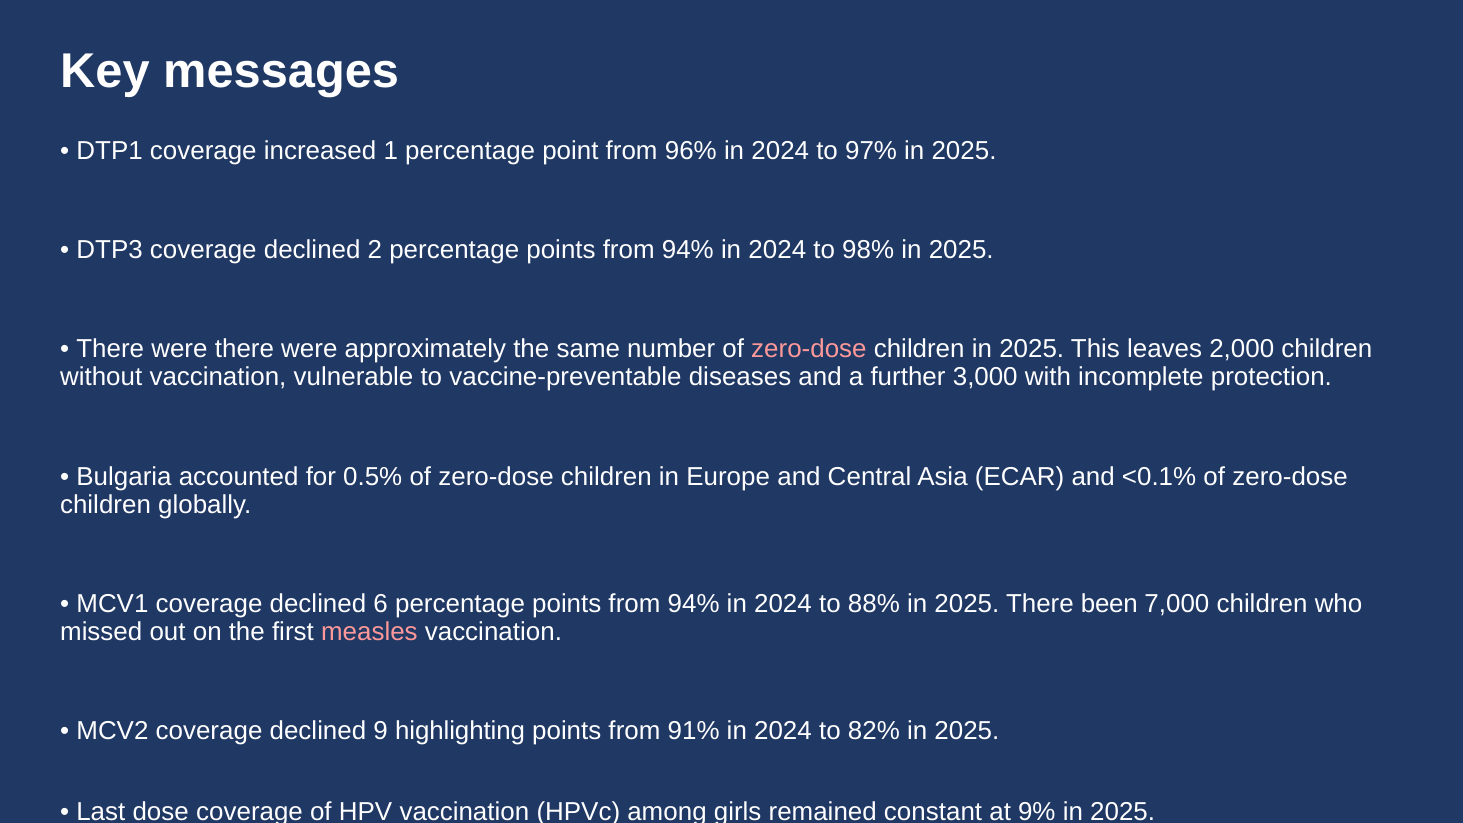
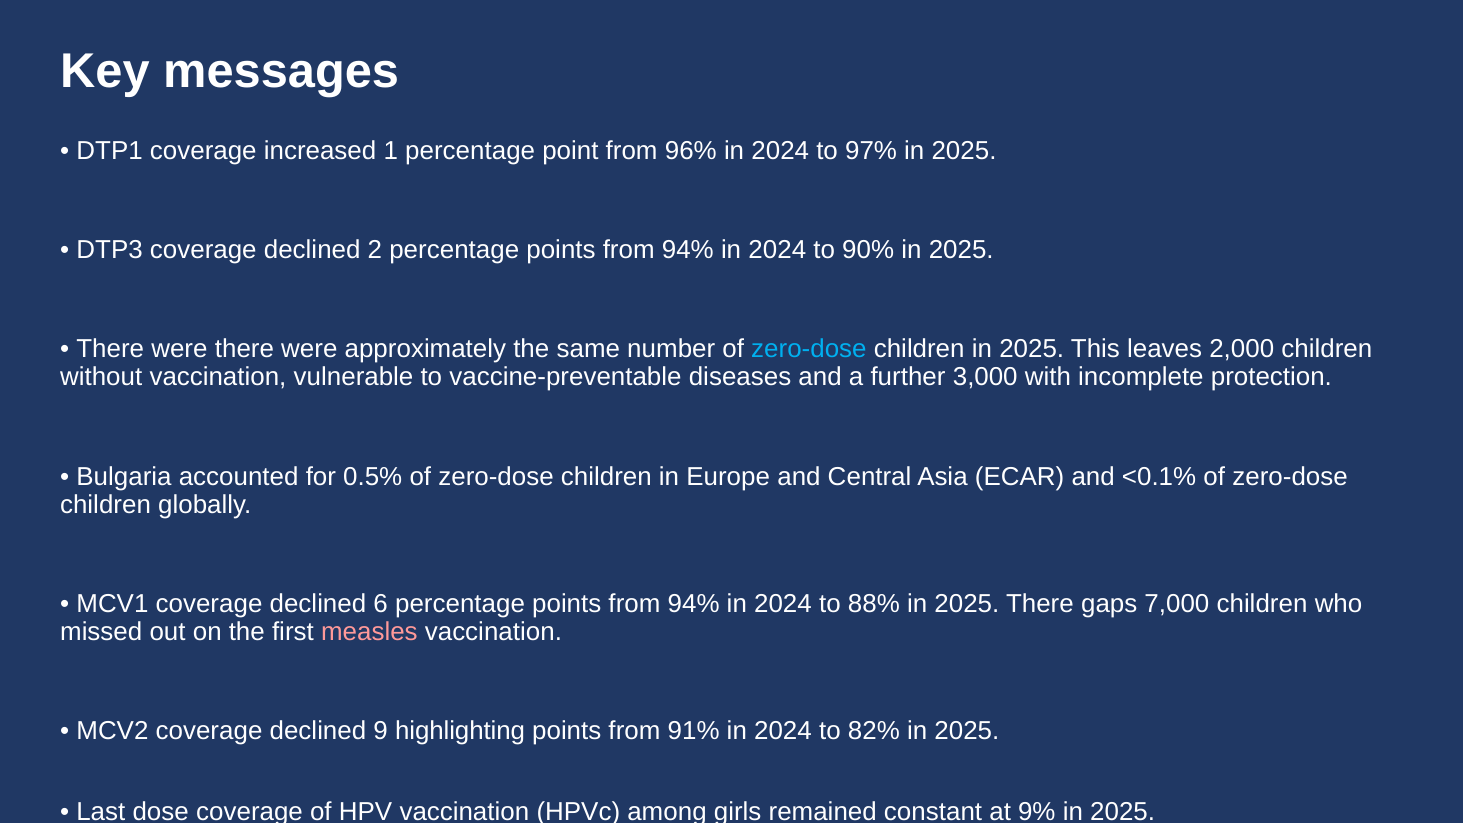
98%: 98% -> 90% (868, 250)
zero-dose colour: pink -> light blue (809, 349)
been: been -> gaps (1109, 604)
